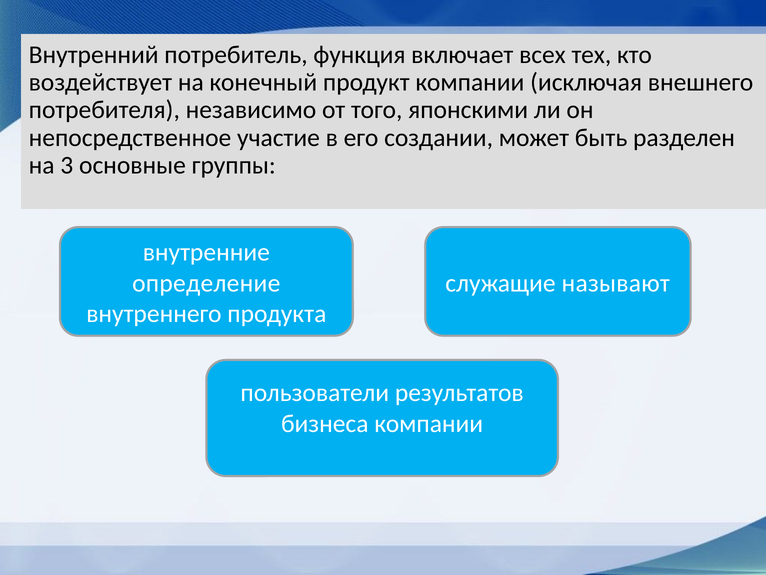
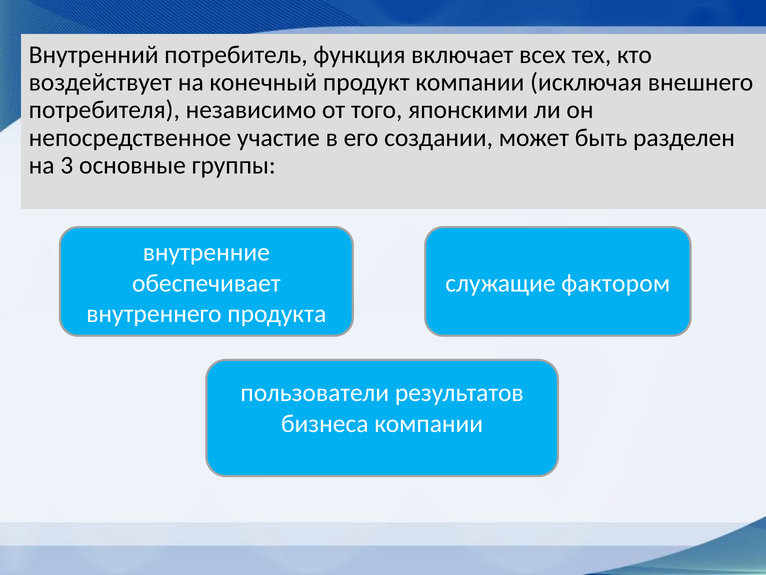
определение: определение -> обеспечивает (206, 283)
называют: называют -> фактором (616, 283)
